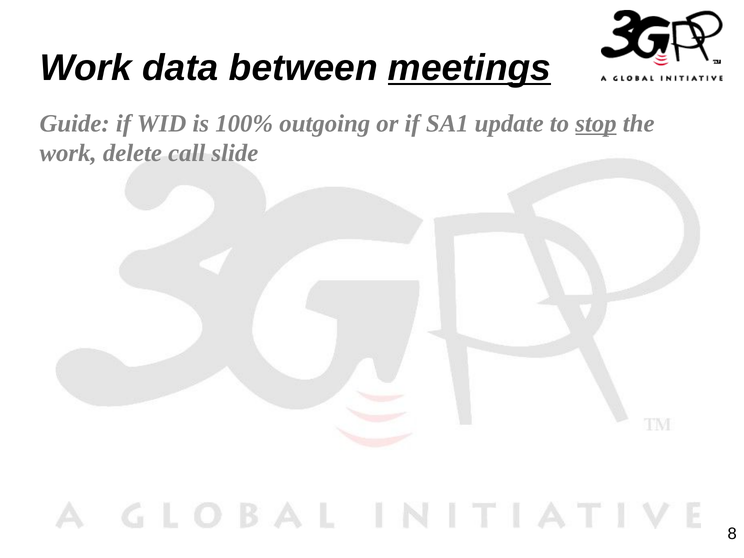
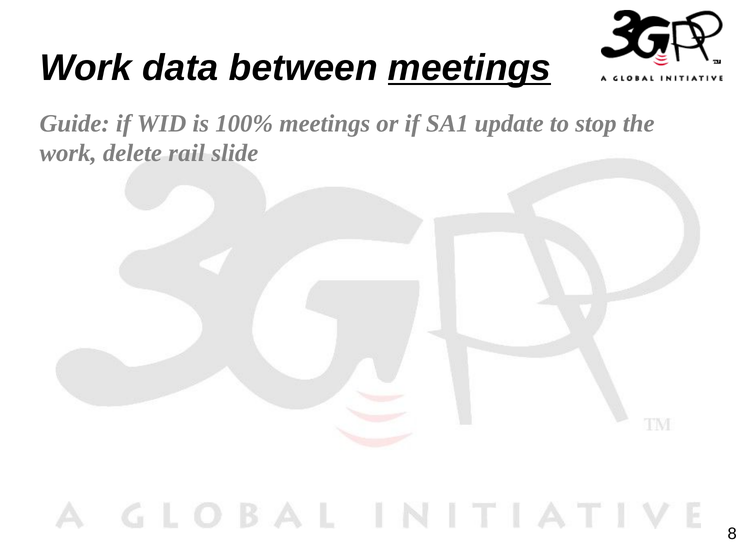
100% outgoing: outgoing -> meetings (325, 123)
stop underline: present -> none (596, 123)
call: call -> rail (187, 153)
